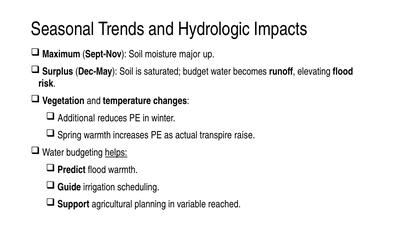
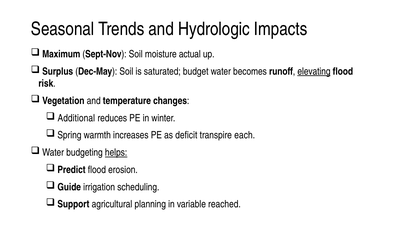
major: major -> actual (190, 54)
elevating underline: none -> present (314, 71)
actual: actual -> deficit (186, 135)
raise: raise -> each (245, 135)
flood warmth: warmth -> erosion (123, 170)
